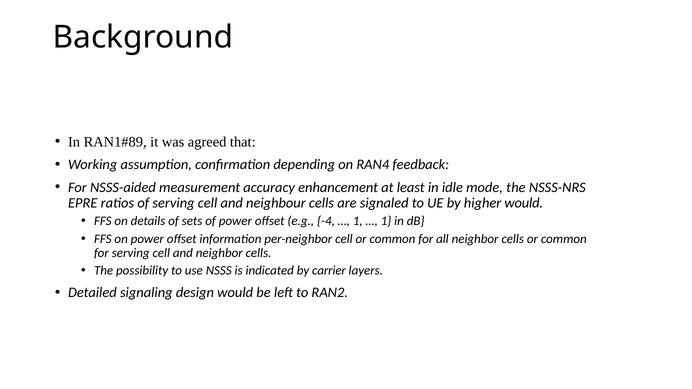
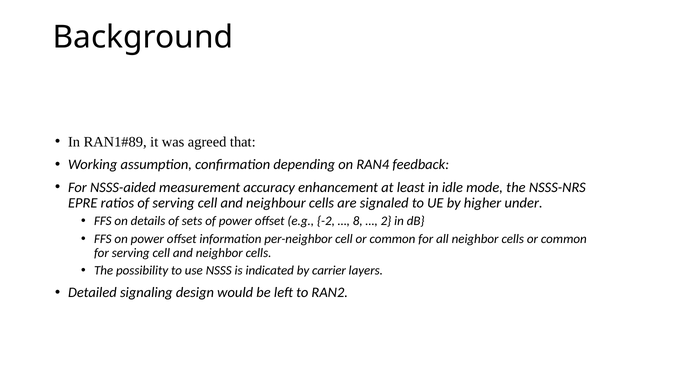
higher would: would -> under (524, 203)
-4: -4 -> -2 (326, 221)
1: 1 -> 8 (358, 221)
1: 1 -> 2 (386, 221)
